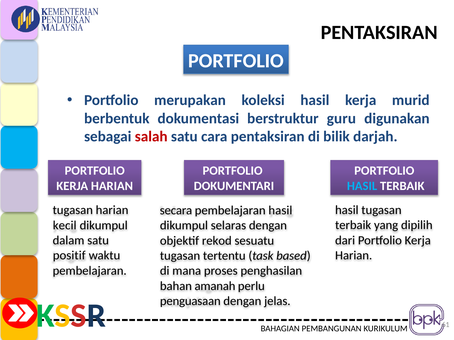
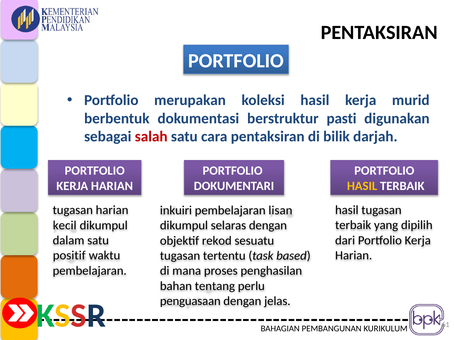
guru: guru -> pasti (342, 119)
HASIL colour: light blue -> yellow (362, 186)
secara: secara -> inkuiri (176, 211)
pembelajaran hasil: hasil -> lisan (280, 211)
amanah: amanah -> tentang (215, 286)
